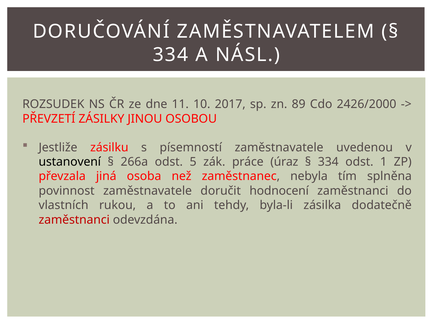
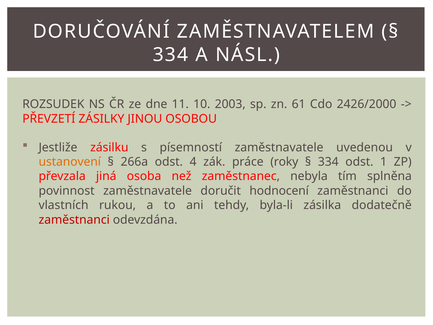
2017: 2017 -> 2003 (230, 104)
89: 89 -> 61 (299, 104)
ustanovení colour: black -> orange (70, 162)
5: 5 -> 4 (193, 162)
úraz: úraz -> roky (284, 162)
